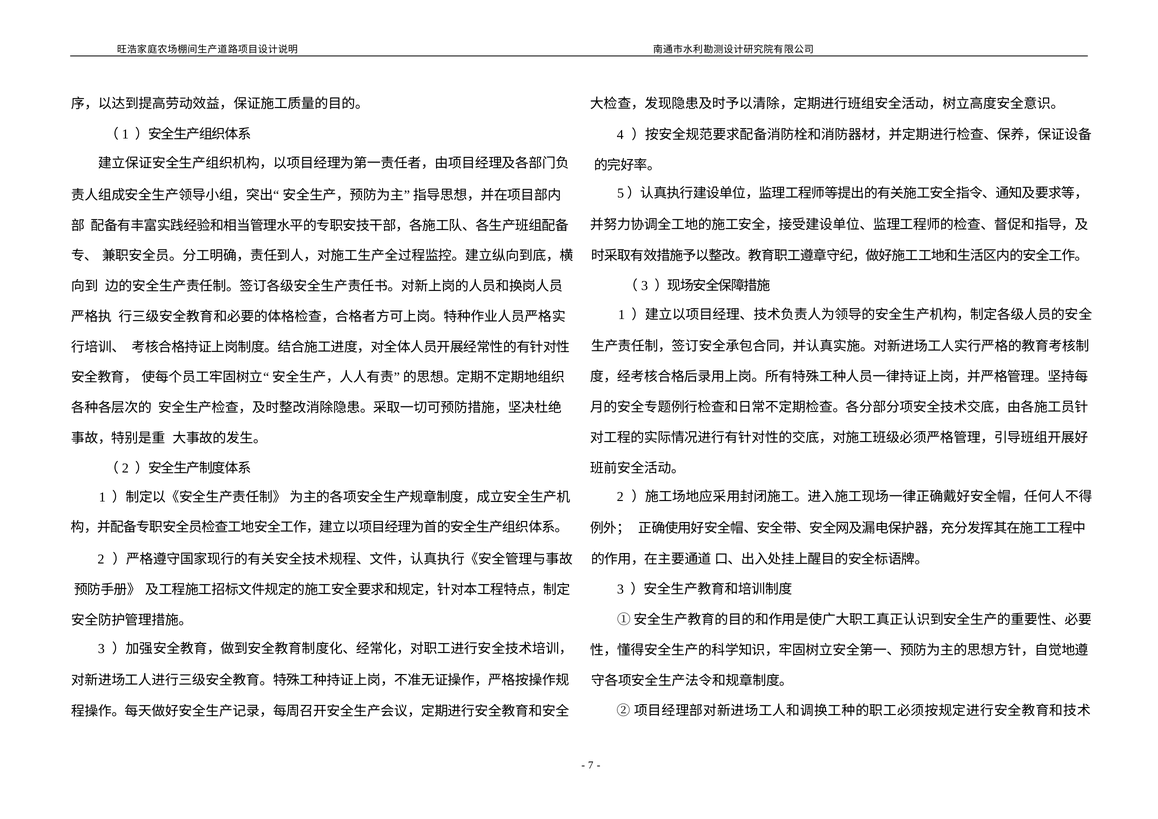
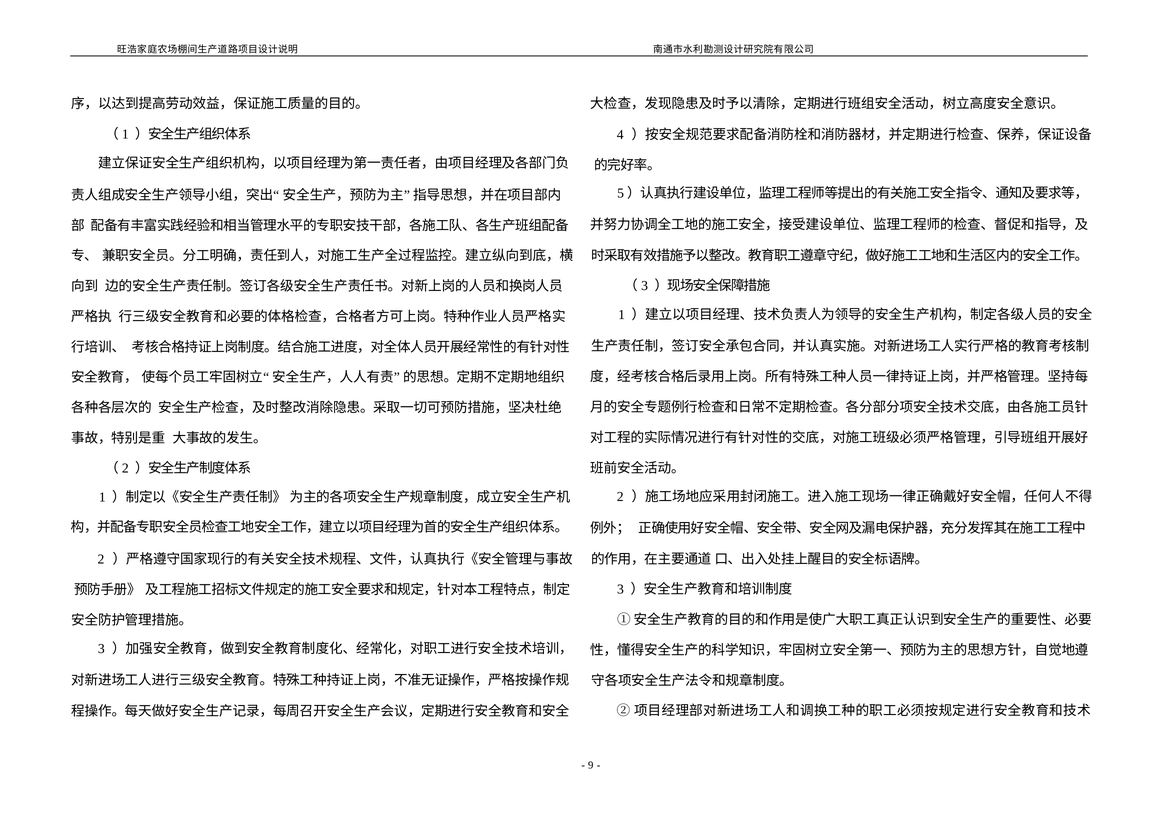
7: 7 -> 9 (591, 765)
